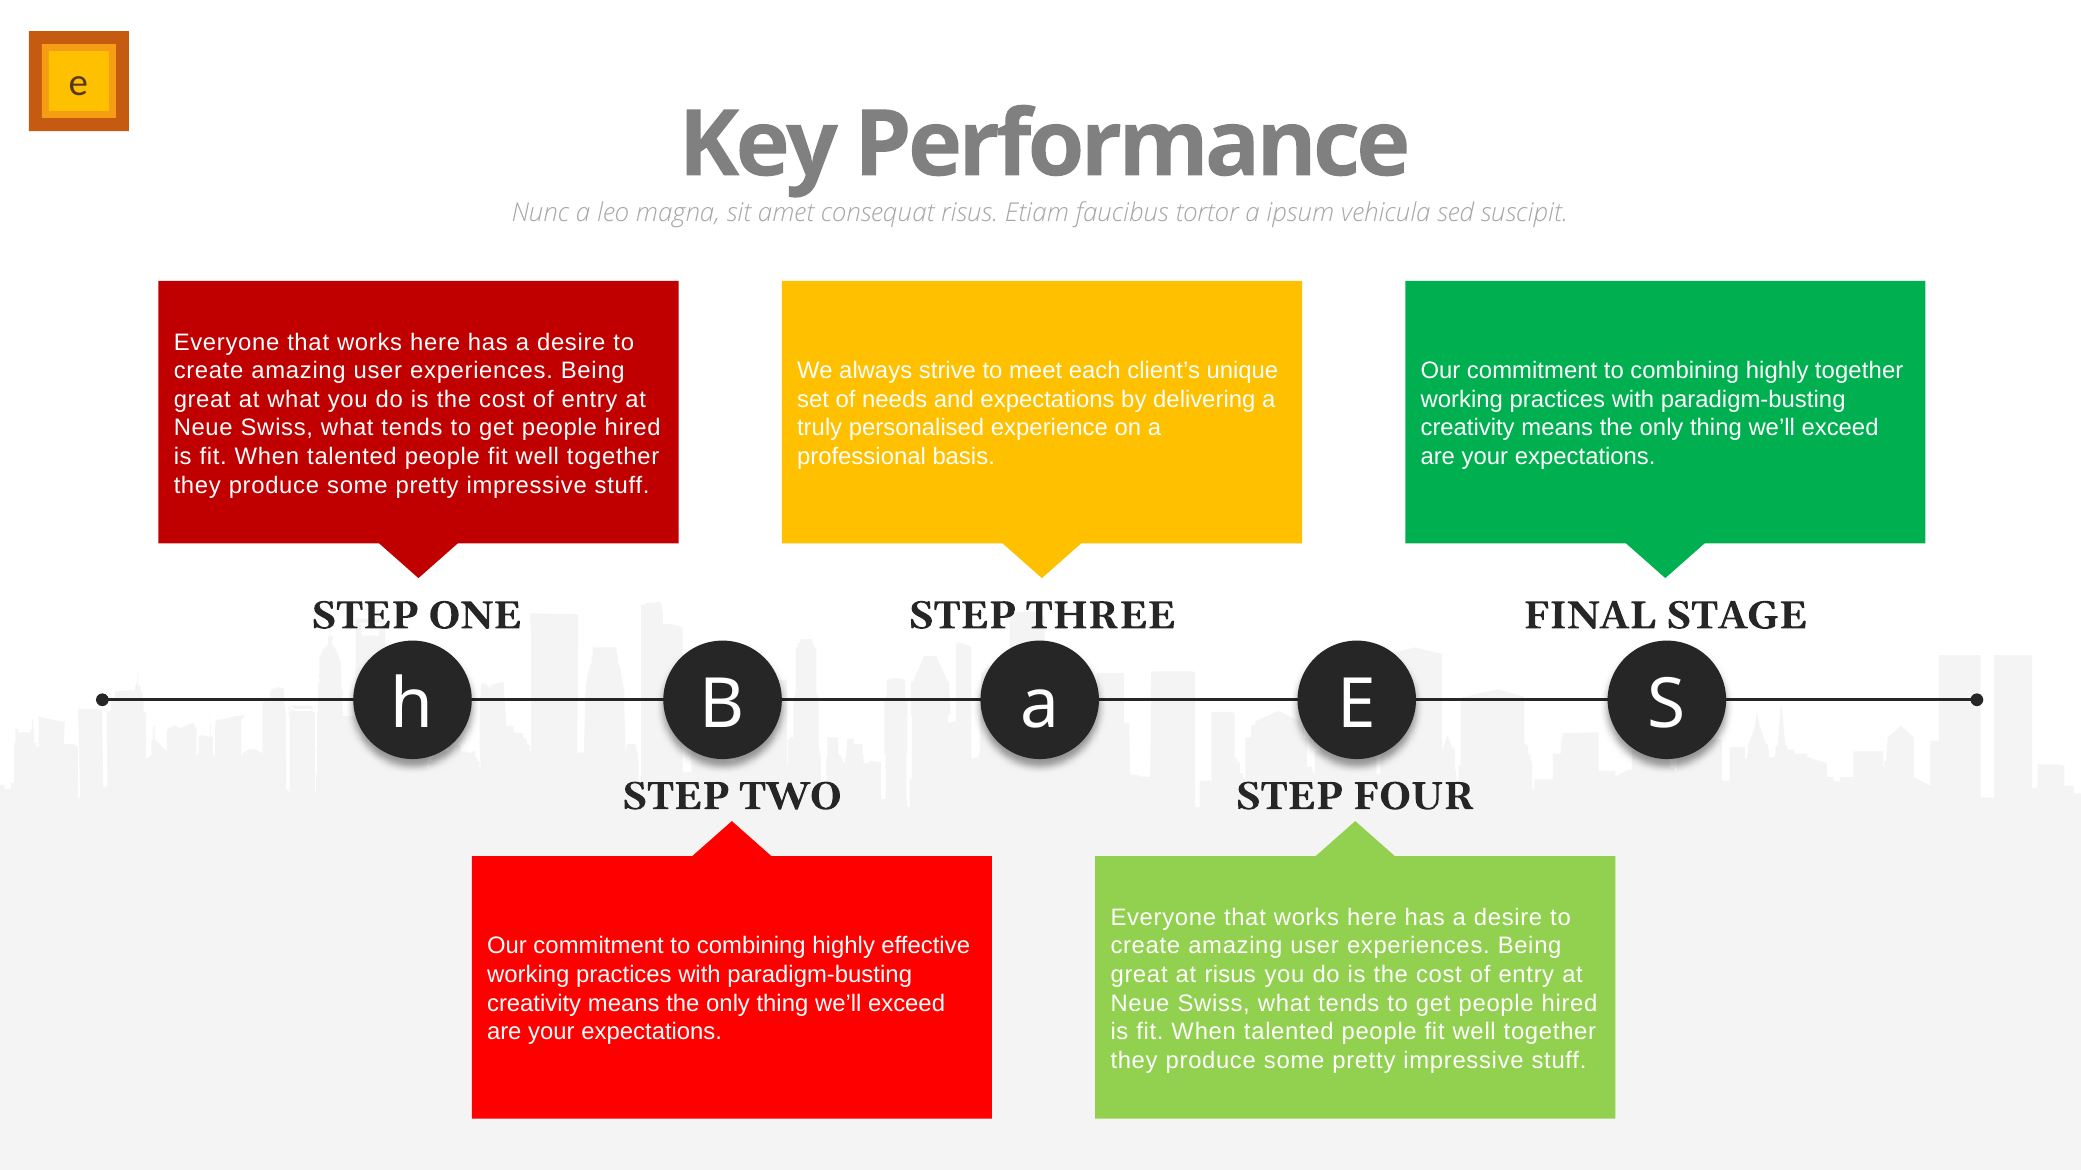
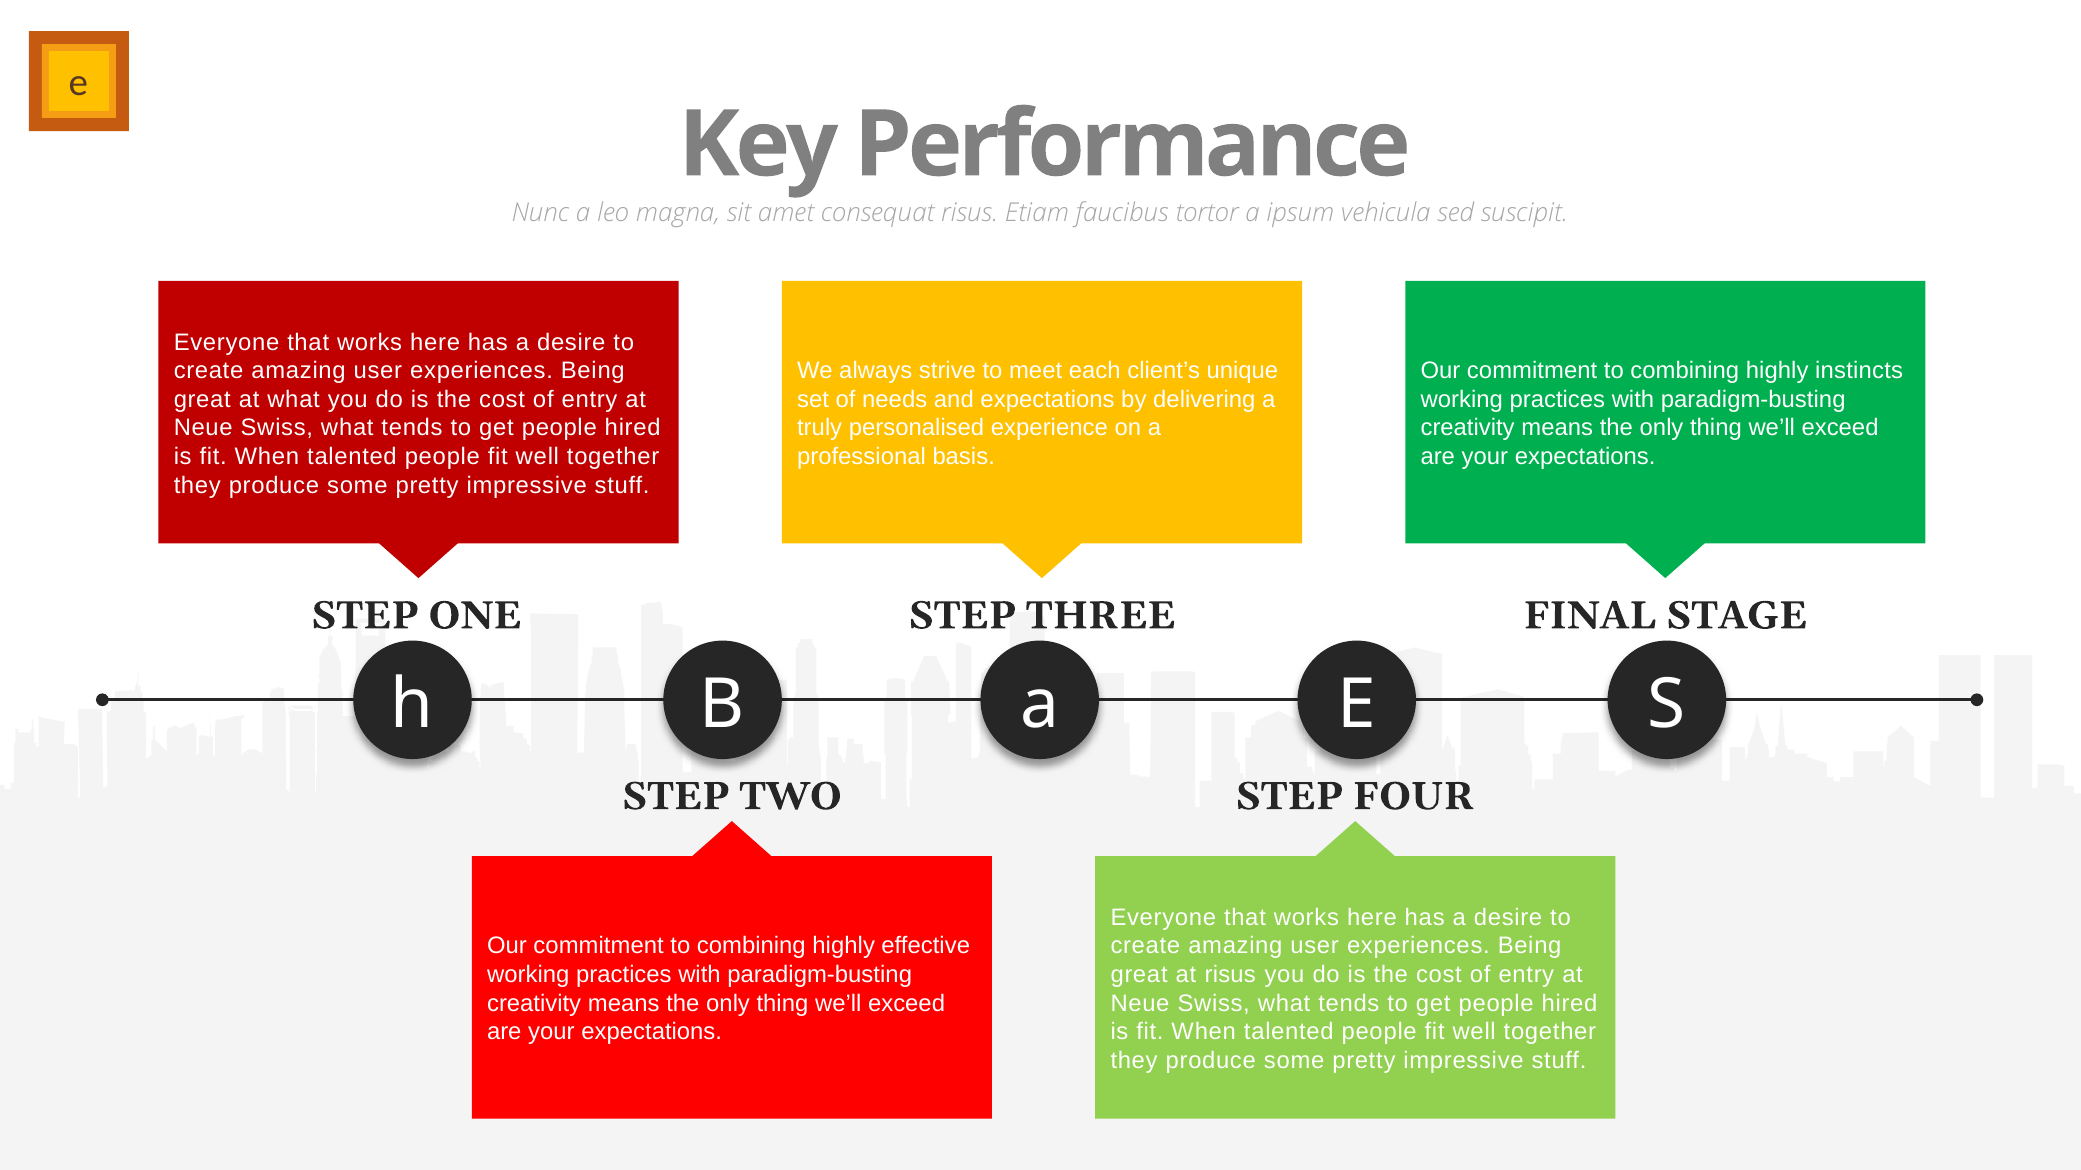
highly together: together -> instincts (1859, 371)
